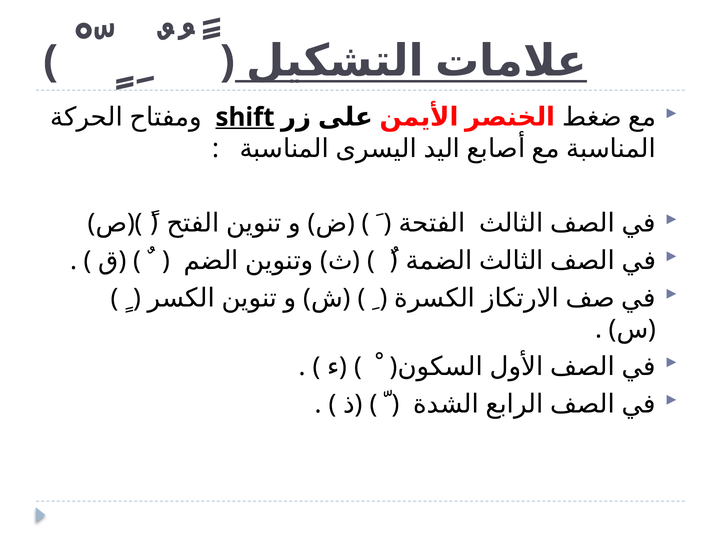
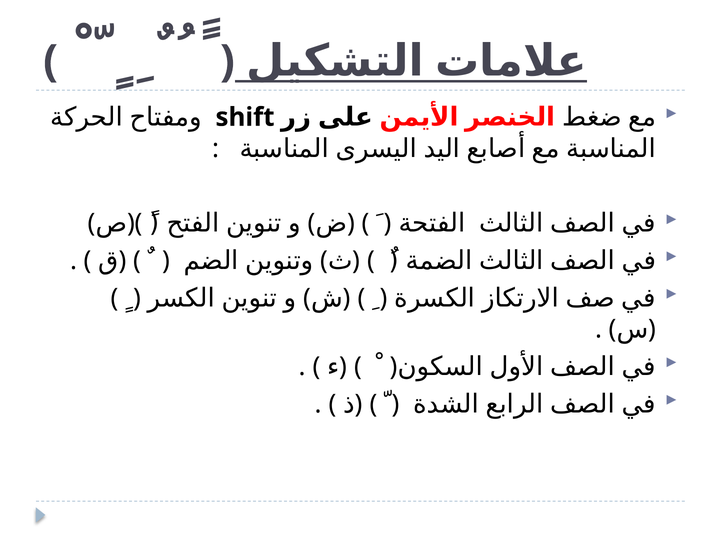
shift underline: present -> none (245, 117)
